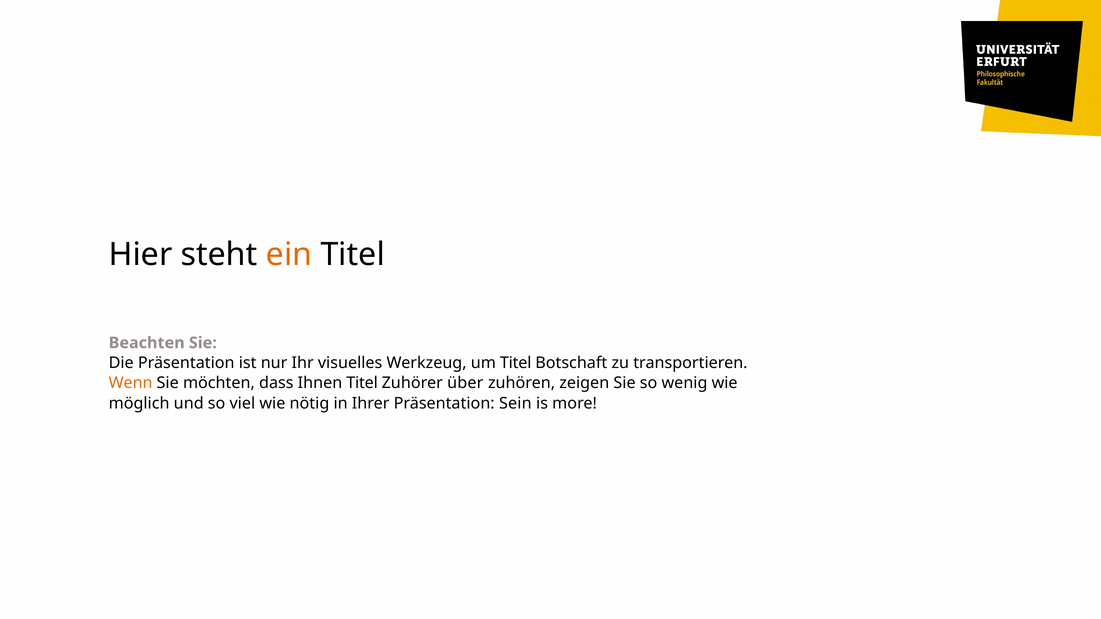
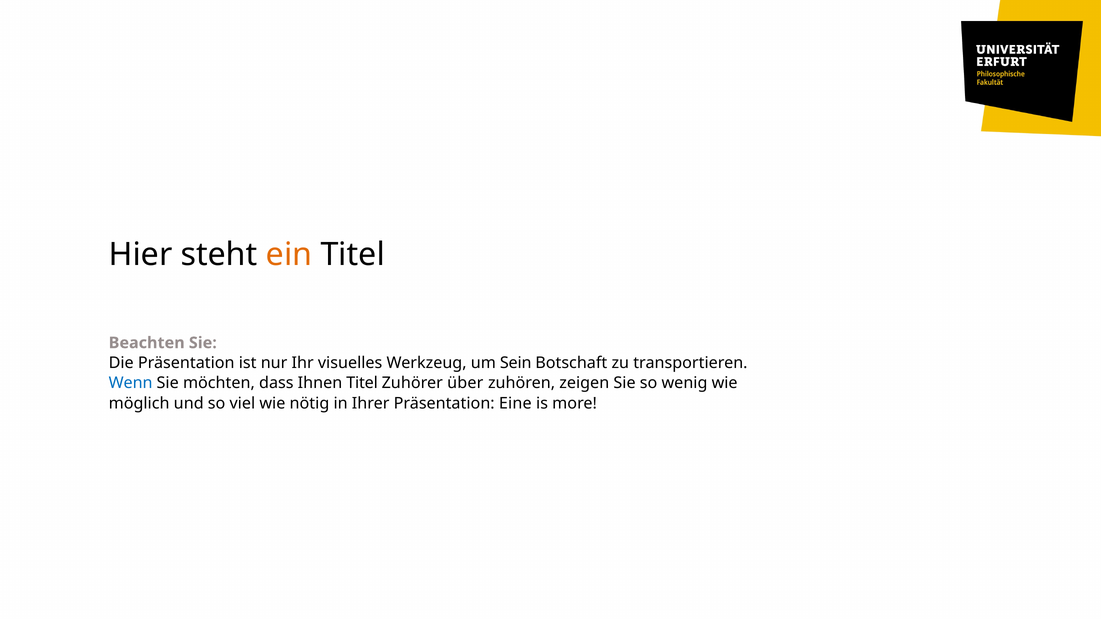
um Titel: Titel -> Sein (516, 363)
Wenn colour: orange -> blue (131, 383)
Sein: Sein -> Eine (515, 404)
